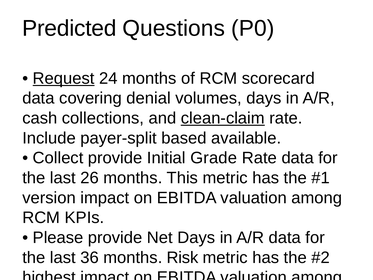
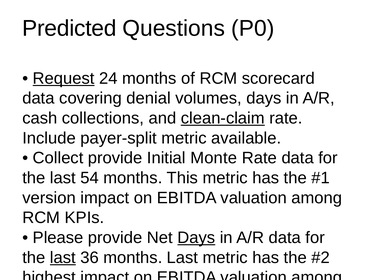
payer-split based: based -> metric (184, 138)
Grade: Grade -> Monte (214, 158)
26: 26 -> 54 (90, 178)
Days underline: none -> present (196, 237)
last underline: none -> present (63, 257)
months Risk: Risk -> Last (182, 257)
